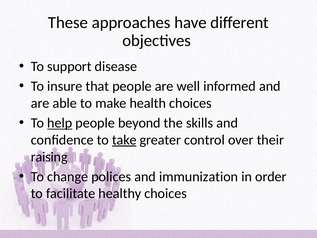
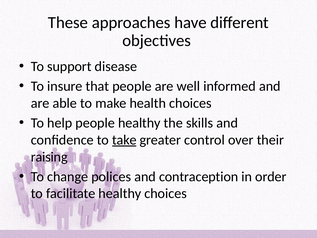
help underline: present -> none (60, 123)
people beyond: beyond -> healthy (139, 123)
immunization: immunization -> contraception (199, 176)
